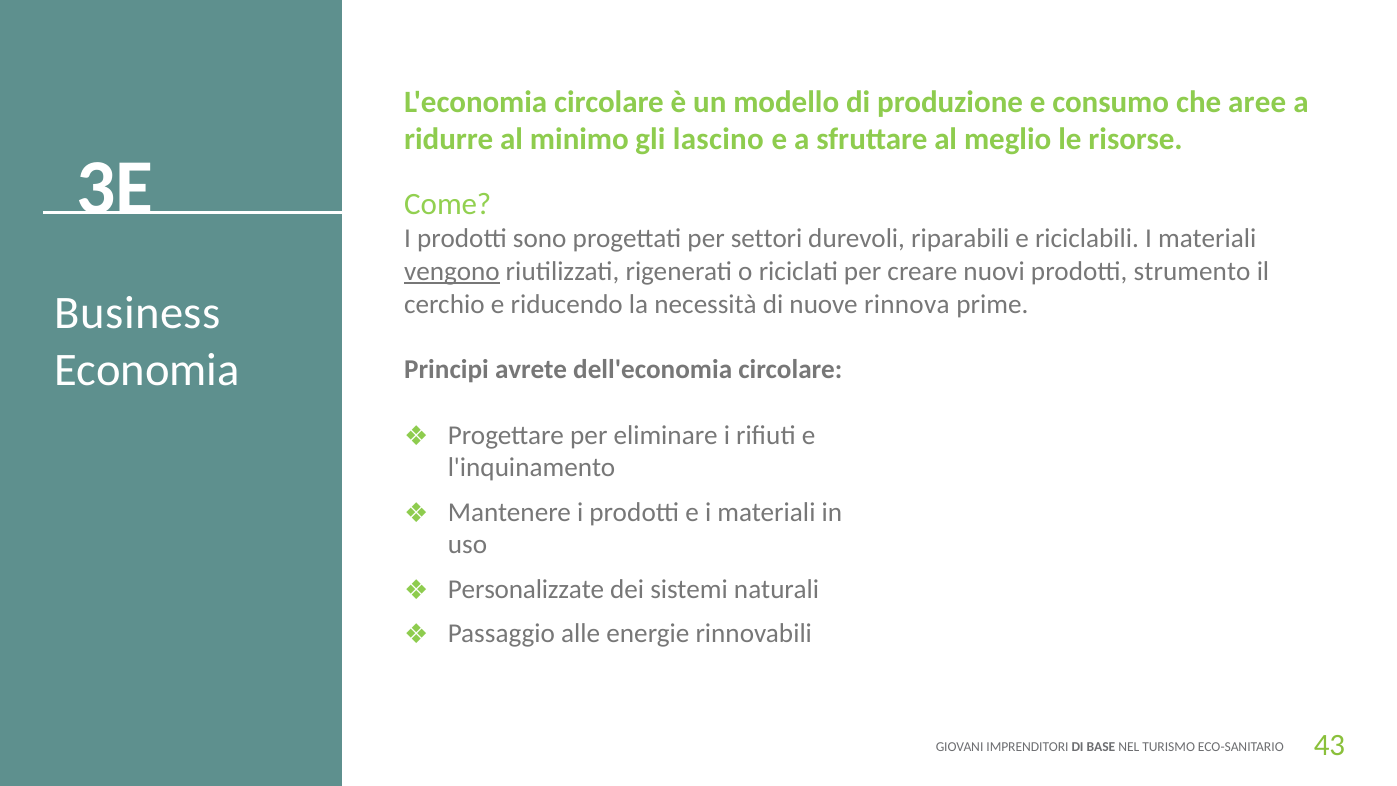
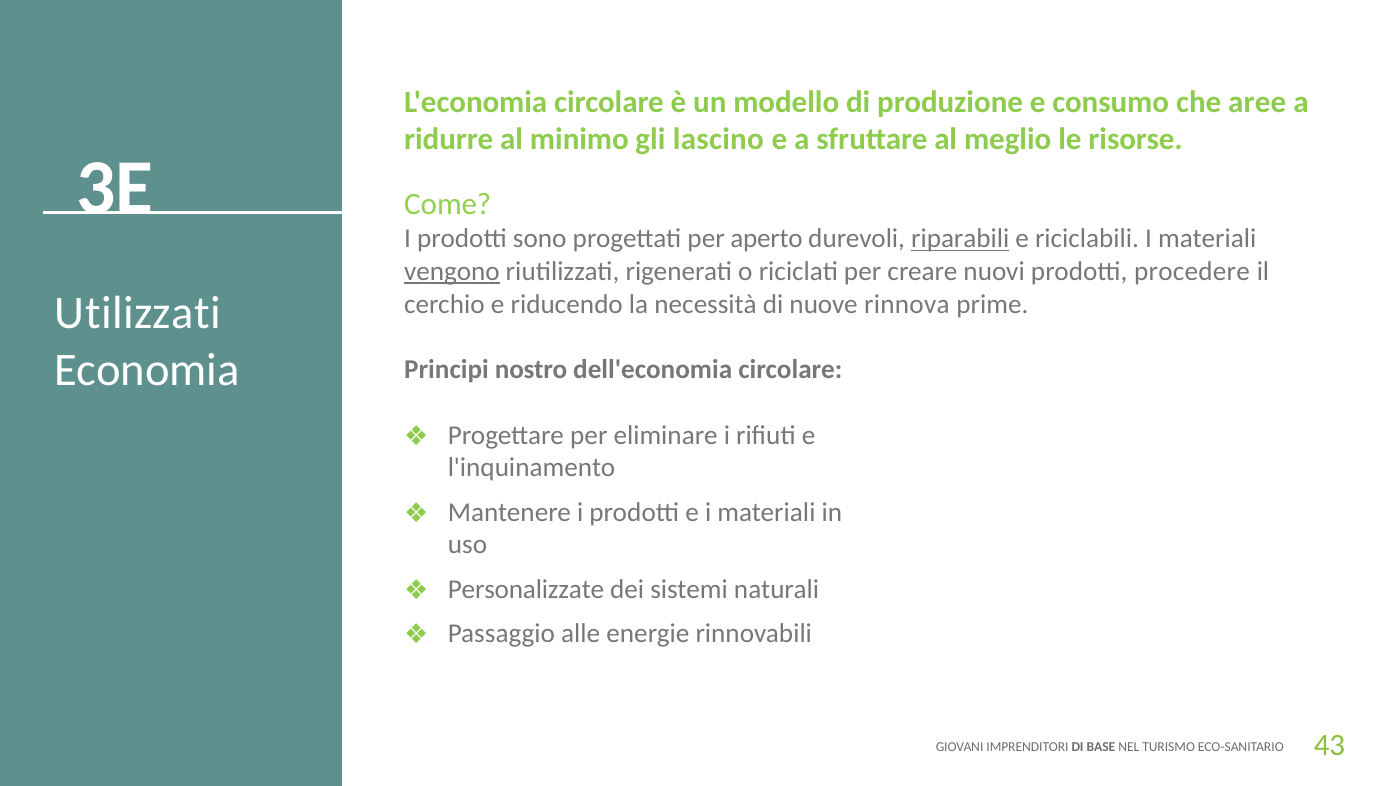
settori: settori -> aperto (767, 239)
riparabili underline: none -> present (960, 239)
strumento: strumento -> procedere (1192, 272)
Business: Business -> Utilizzati (138, 313)
avrete: avrete -> nostro (531, 370)
